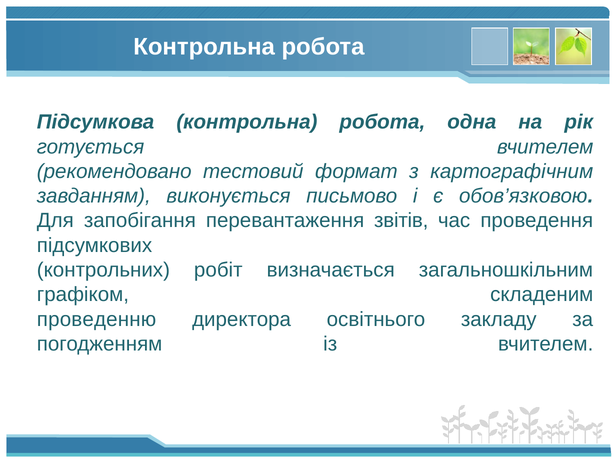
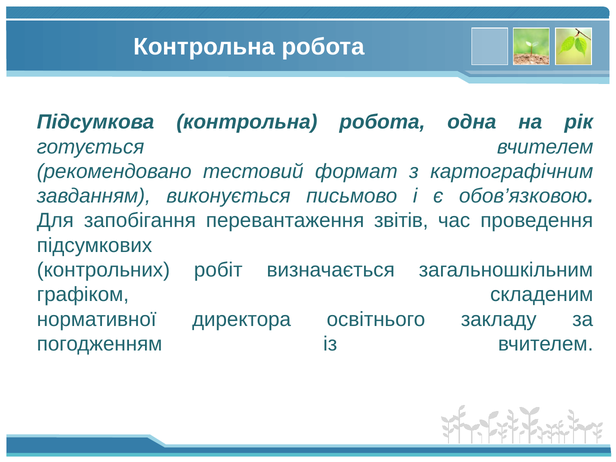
проведенню: проведенню -> нормативної (97, 319)
